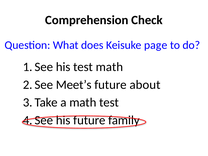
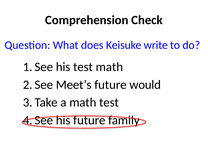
page: page -> write (156, 45)
about: about -> would (145, 85)
